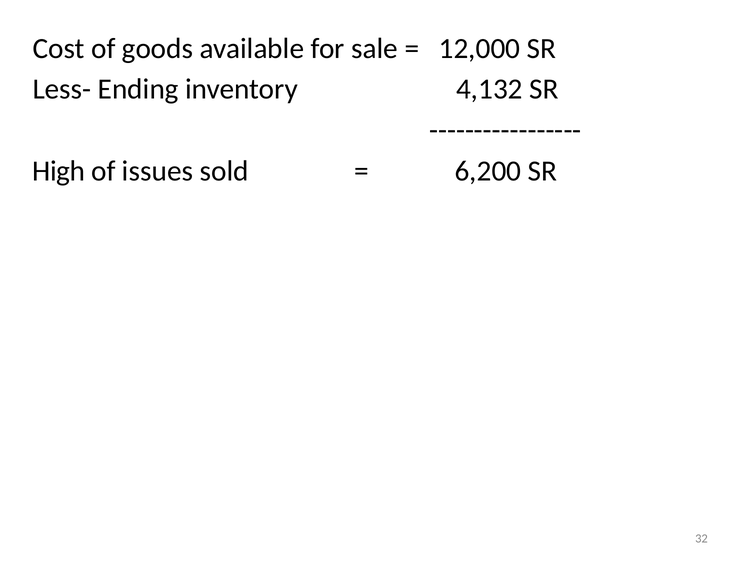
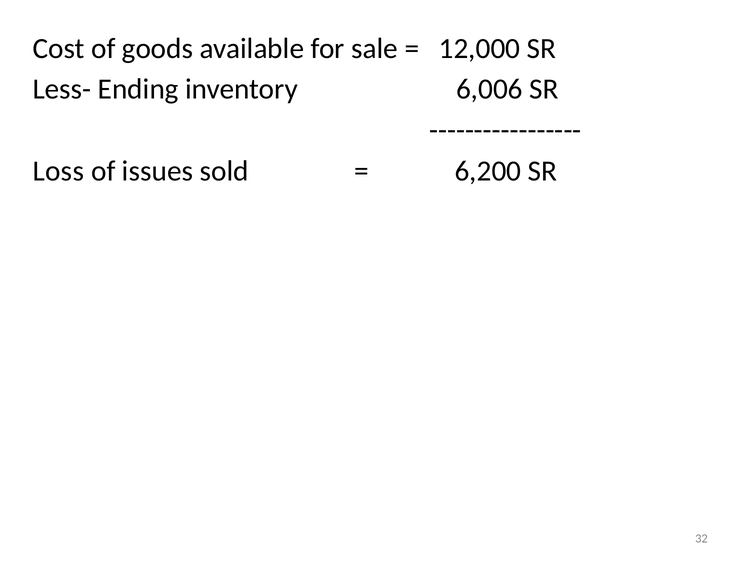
4,132: 4,132 -> 6,006 (489, 89)
High: High -> Loss (58, 171)
